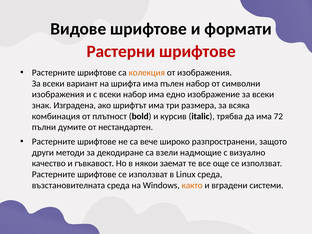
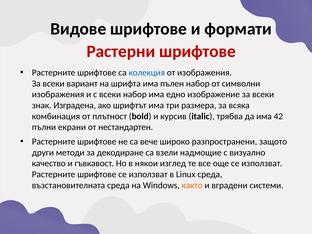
колекция colour: orange -> blue (147, 73)
72: 72 -> 42 (278, 116)
думите: думите -> екрани (72, 127)
заемат: заемат -> изглед (173, 163)
